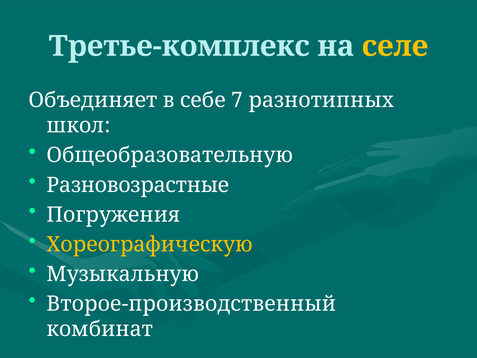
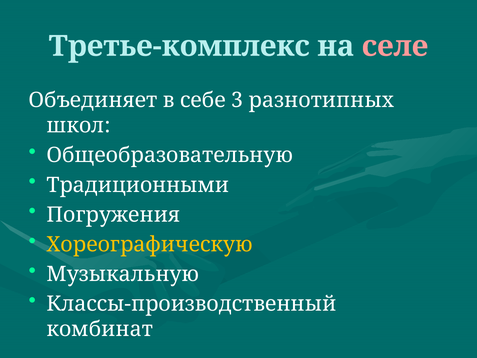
селе colour: yellow -> pink (395, 46)
7: 7 -> 3 (237, 100)
Разновозрастные: Разновозрастные -> Традиционными (138, 185)
Второе-производственный: Второе-производственный -> Классы-производственный (191, 304)
